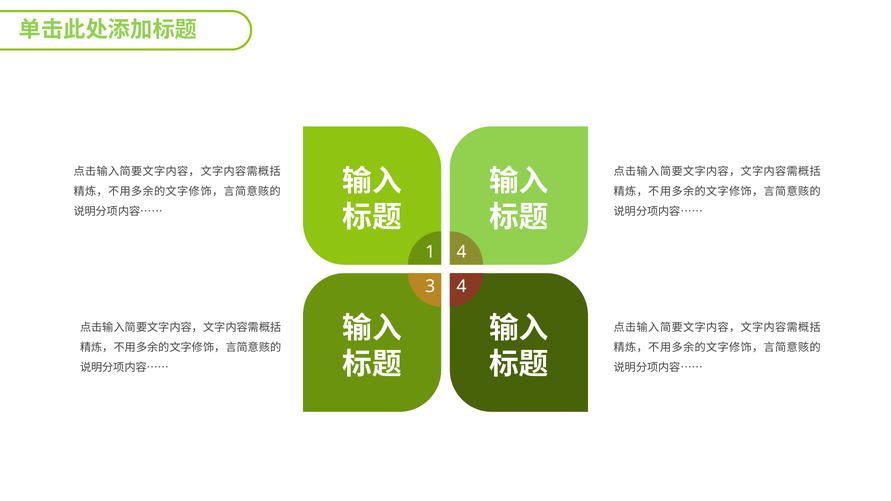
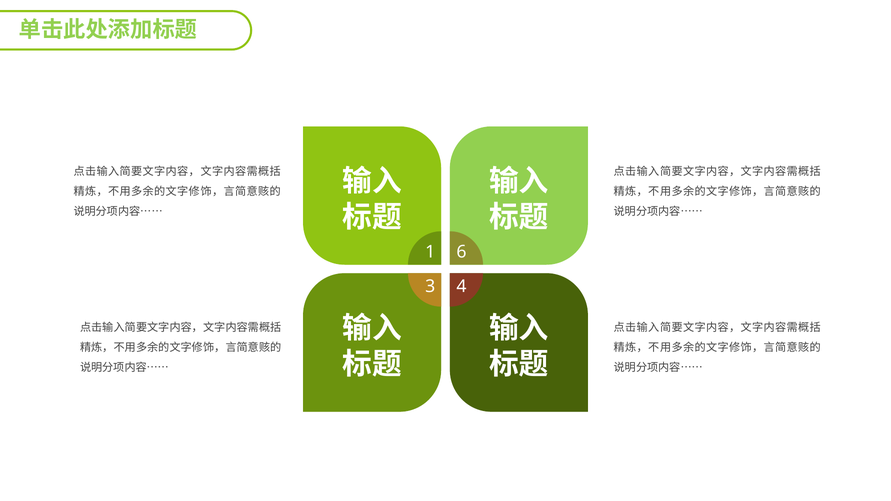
1 4: 4 -> 6 (461, 252)
